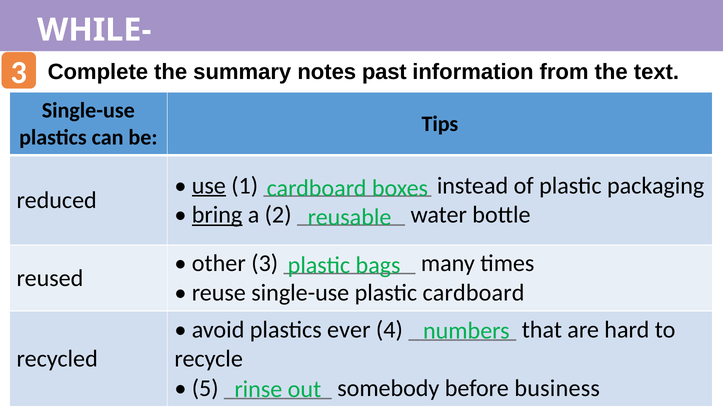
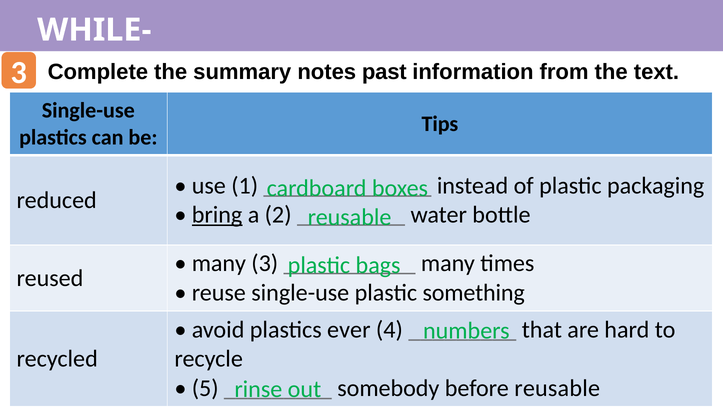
use underline: present -> none (209, 185)
other: other -> many (219, 263)
plastic cardboard: cardboard -> something (474, 293)
before business: business -> reusable (557, 388)
